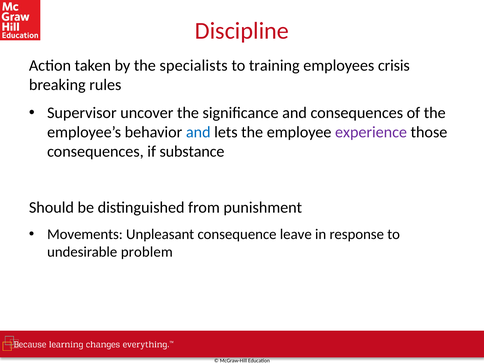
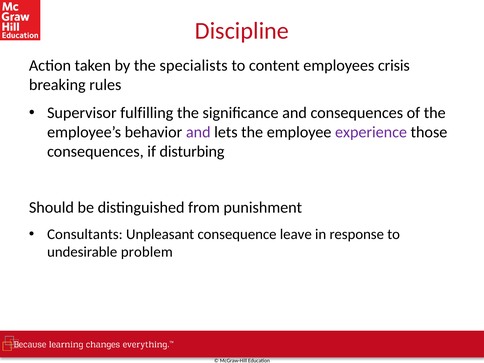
training: training -> content (274, 66)
uncover: uncover -> fulfilling (147, 113)
and colour: blue -> purple (198, 132)
substance: substance -> disturbing (192, 152)
Movements: Movements -> Consultants (85, 234)
